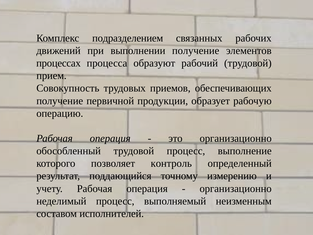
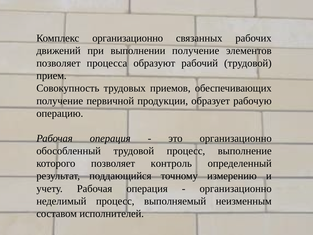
Комплекс подразделением: подразделением -> организационно (128, 38)
процессах: процессах -> позволяет (58, 63)
